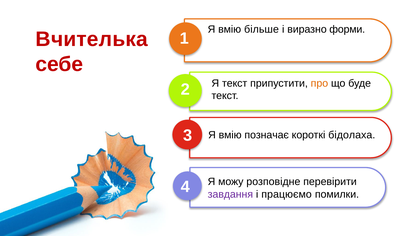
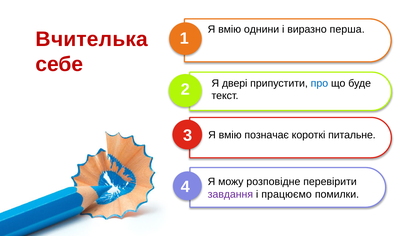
більше: більше -> однини (262, 29)
форми: форми -> перша (347, 29)
Я текст: текст -> двері (235, 83)
про colour: orange -> blue (319, 83)
бідолаха: бідолаха -> питальне (352, 135)
